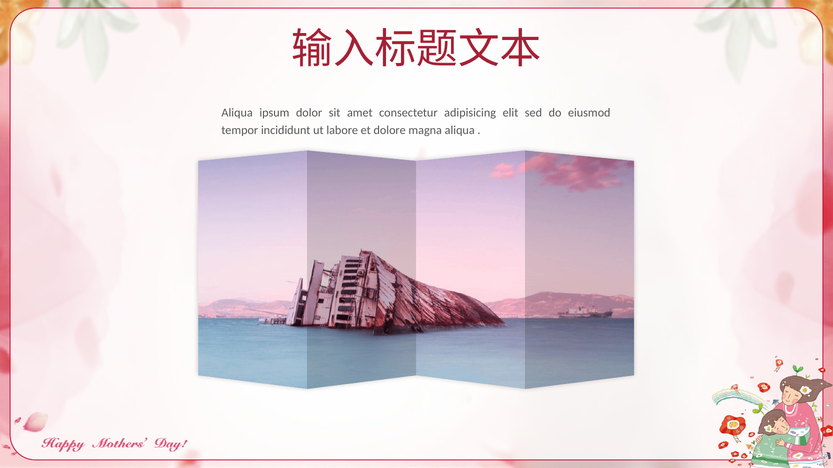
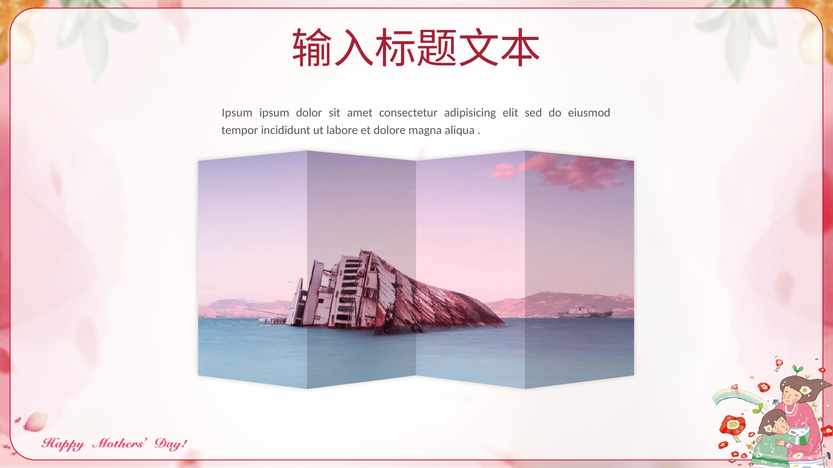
Aliqua: Aliqua -> Ipsum (237, 113)
